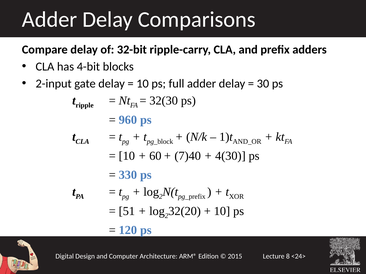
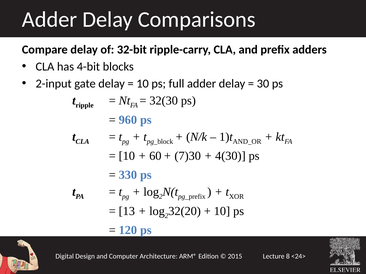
7)40: 7)40 -> 7)30 (188, 156)
51: 51 -> 13 (127, 211)
